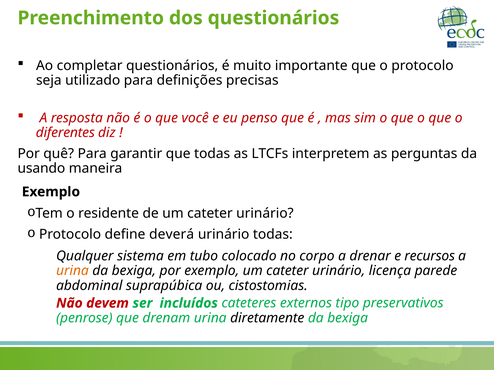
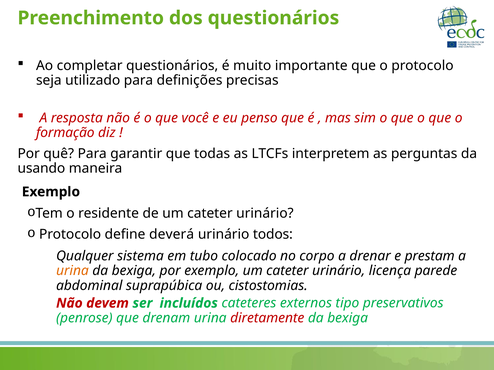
diferentes: diferentes -> formação (65, 133)
urinário todas: todas -> todos (273, 235)
recursos: recursos -> prestam (430, 256)
diretamente colour: black -> red (267, 318)
